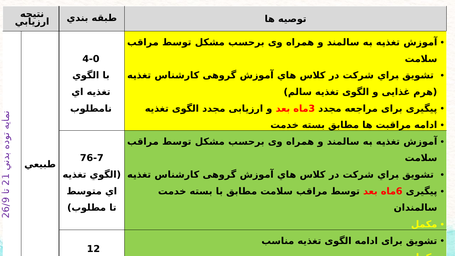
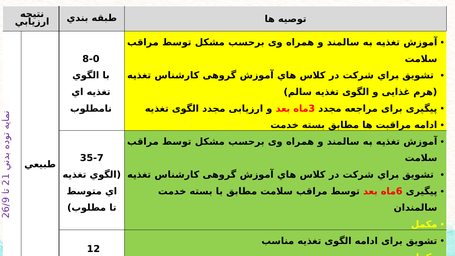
4-0: 4-0 -> 8-0 (91, 59)
76-7: 76-7 -> 35-7 (92, 158)
